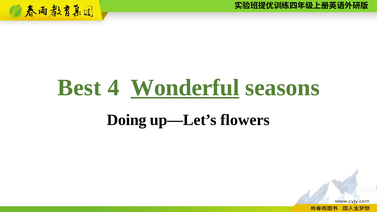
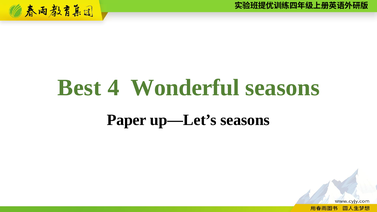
Wonderful underline: present -> none (185, 88)
Doing: Doing -> Paper (127, 120)
up—Let’s flowers: flowers -> seasons (245, 120)
